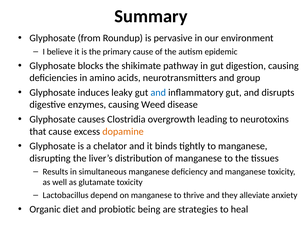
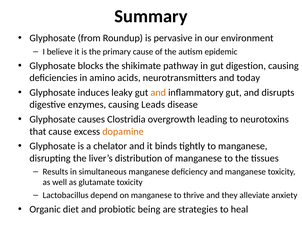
group: group -> today (248, 78)
and colour: blue -> orange (158, 93)
Weed: Weed -> Leads (153, 105)
